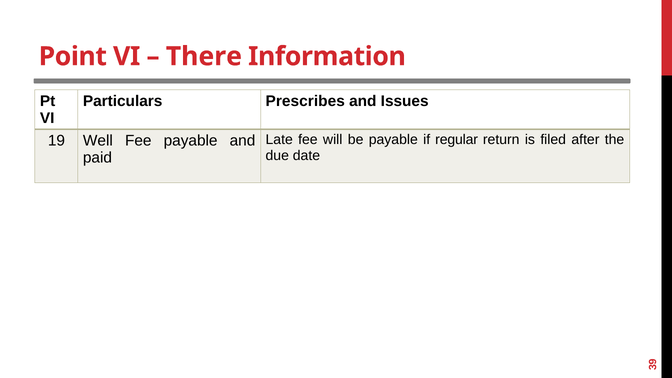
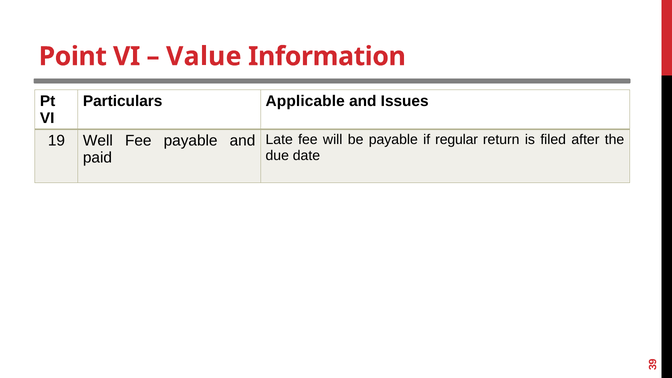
There: There -> Value (204, 56)
Prescribes: Prescribes -> Applicable (305, 101)
